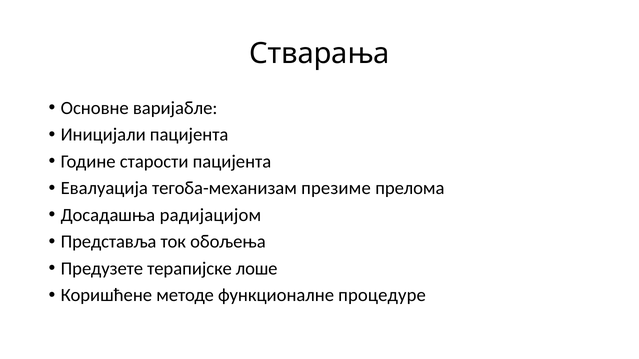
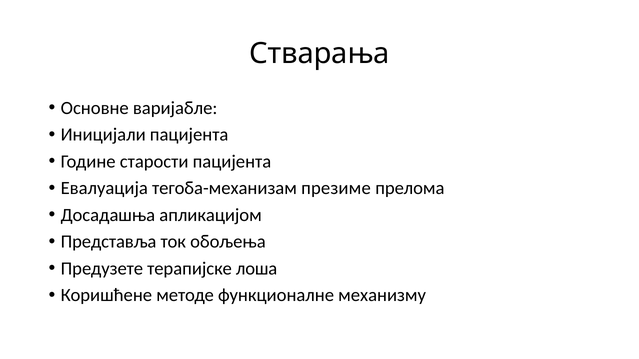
радијацијом: радијацијом -> апликацијом (211, 215)
лоше: лоше -> лоша (257, 269)
процедуре: процедуре -> механизму (382, 296)
